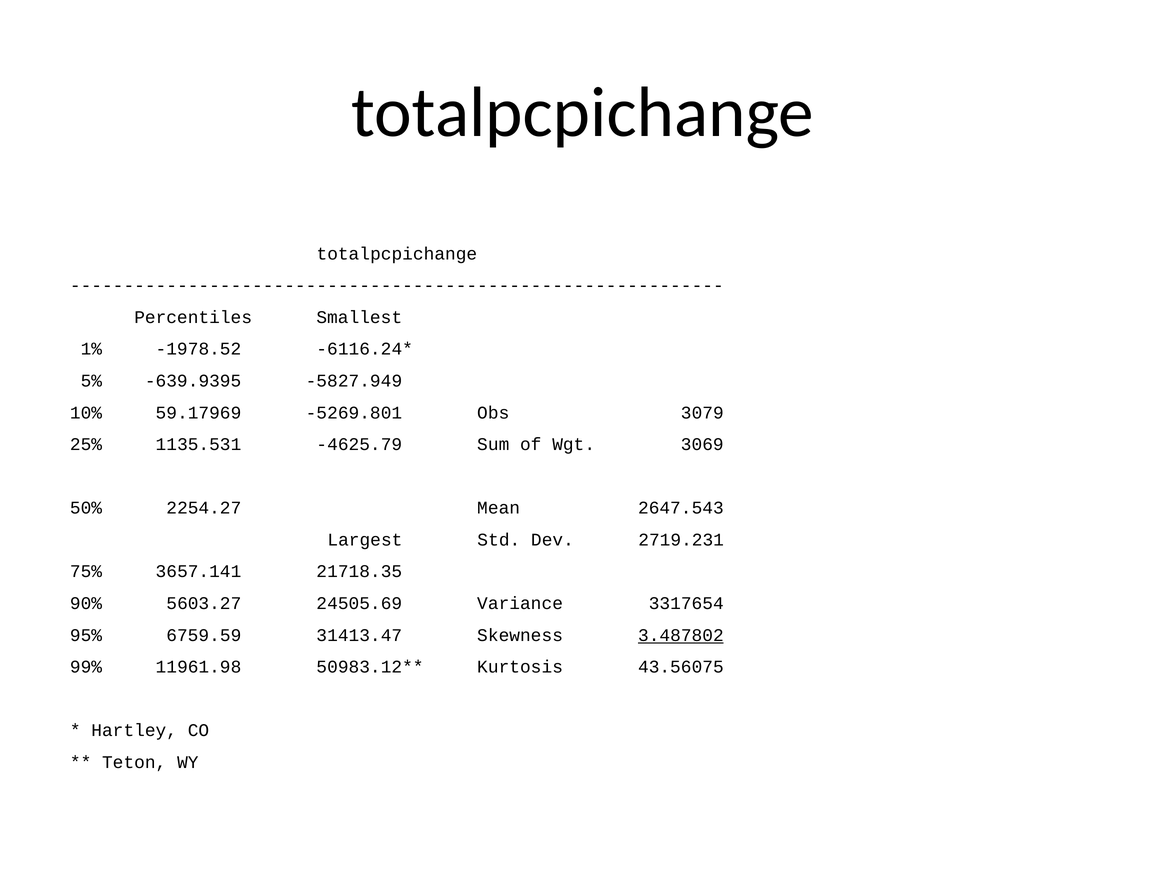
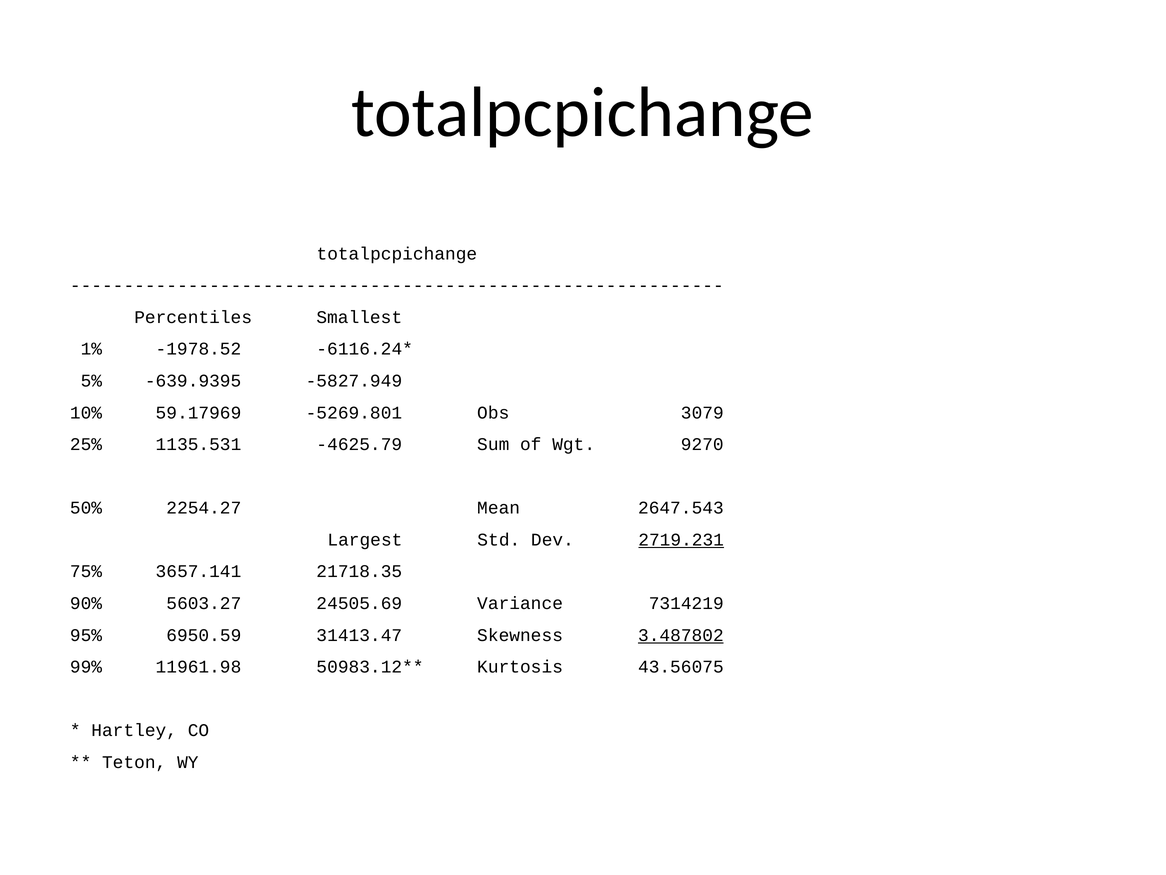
3069: 3069 -> 9270 (702, 444)
2719.231 underline: none -> present (681, 539)
3317654: 3317654 -> 7314219 (686, 603)
6759.59: 6759.59 -> 6950.59 (204, 635)
